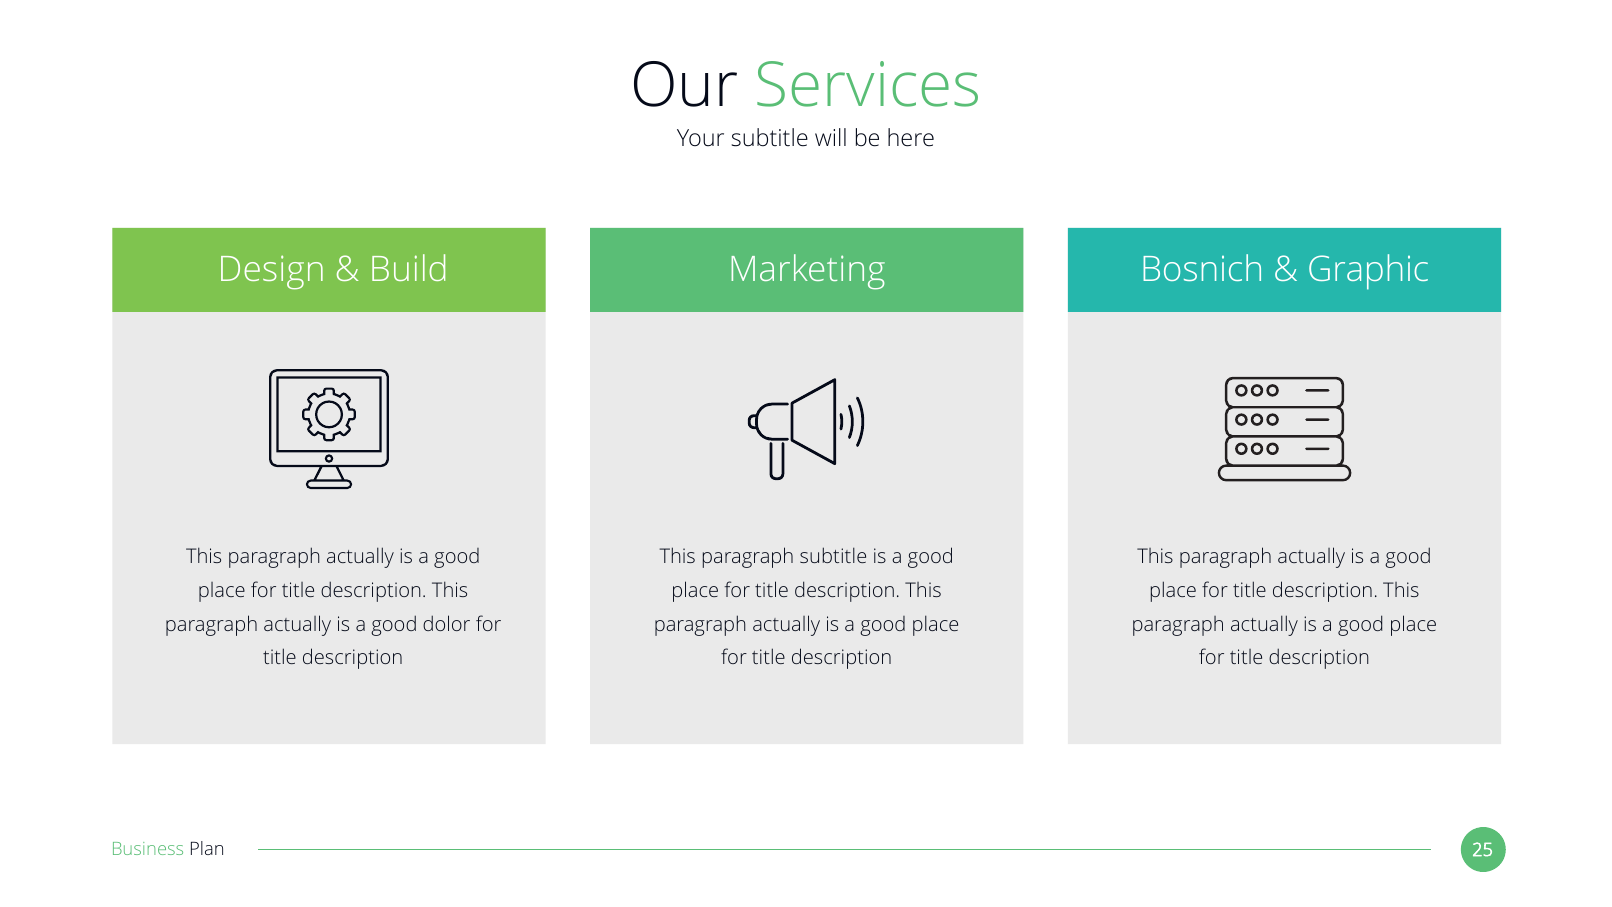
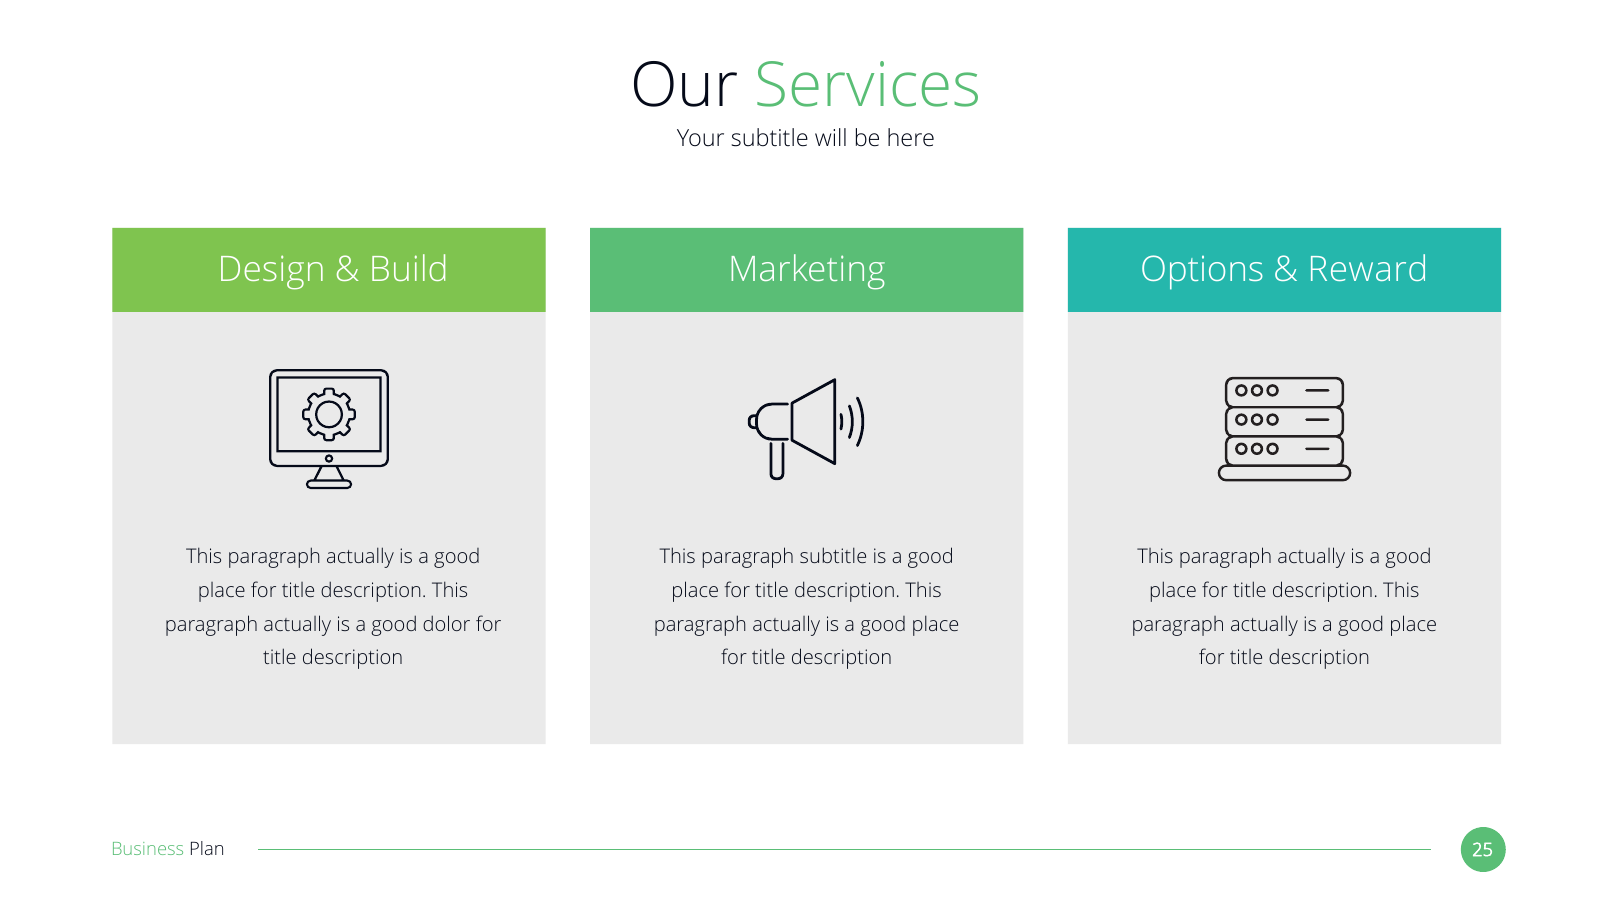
Bosnich: Bosnich -> Options (1202, 270)
Graphic: Graphic -> Reward (1368, 270)
